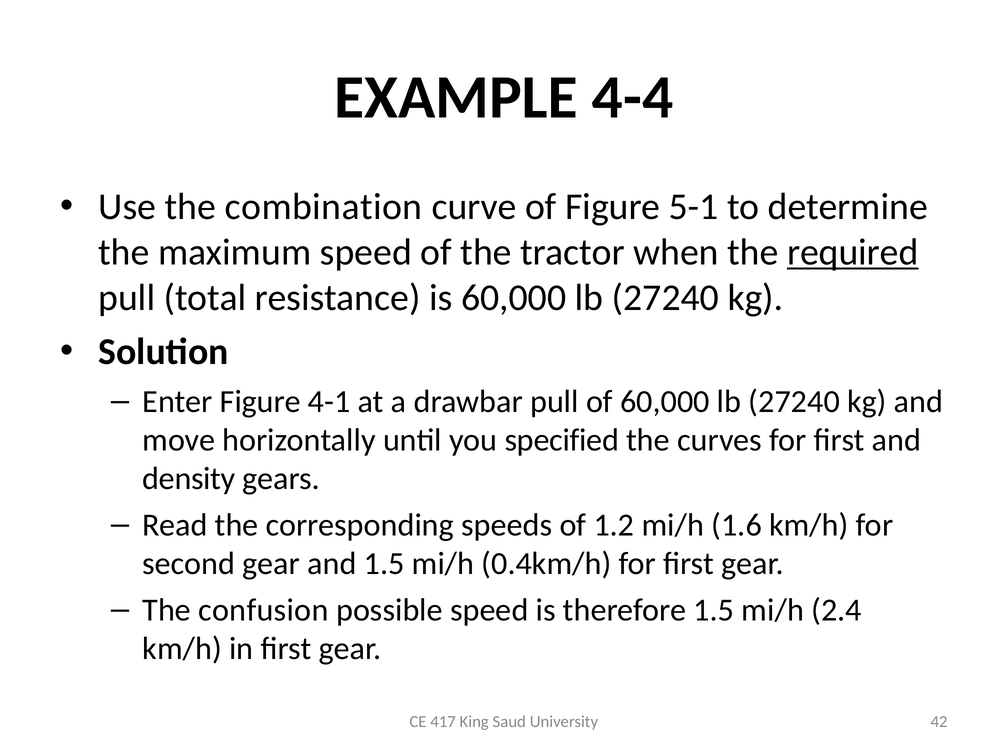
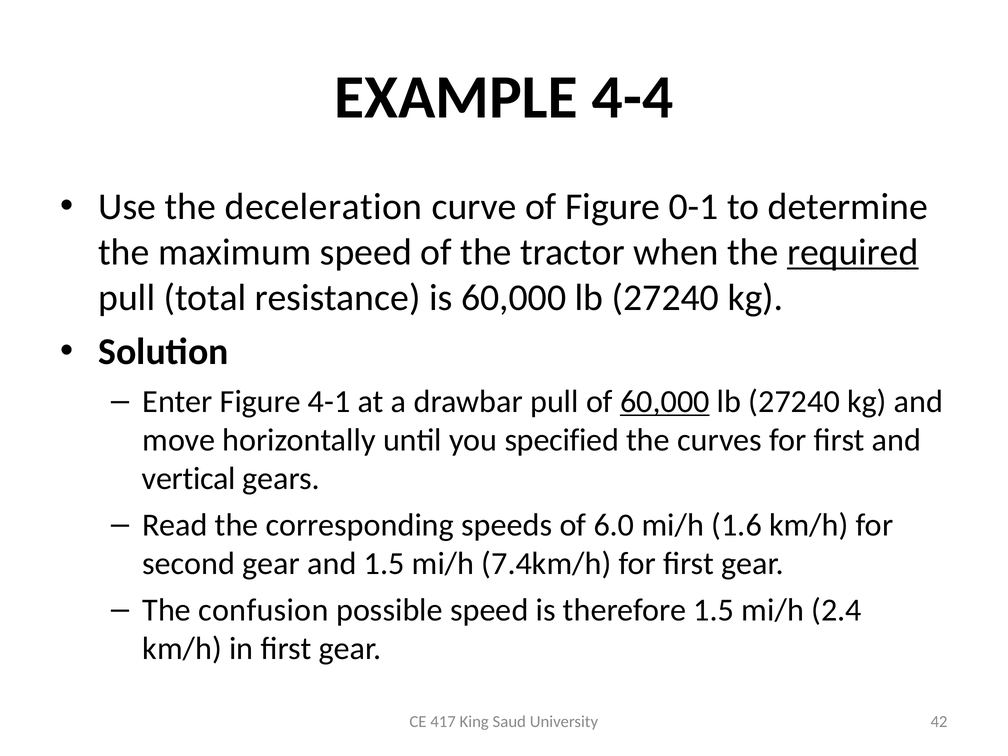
combination: combination -> deceleration (324, 207)
5-1: 5-1 -> 0-1 (694, 207)
60,000 underline: none -> present (665, 401)
density: density -> vertical (189, 479)
1.2: 1.2 -> 6.0 (614, 525)
0.4km/h: 0.4km/h -> 7.4km/h (546, 564)
